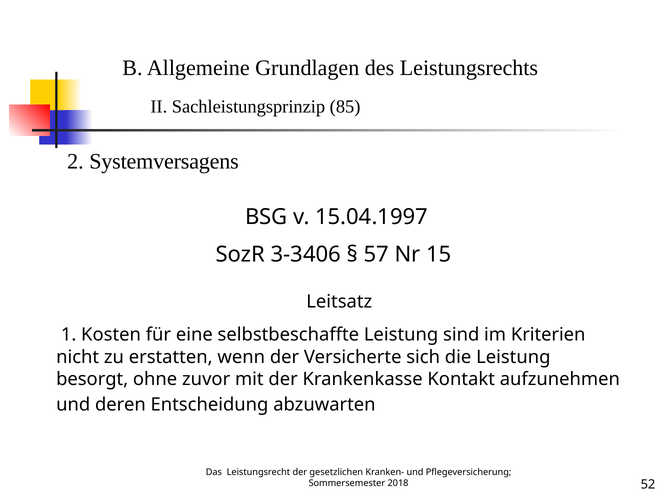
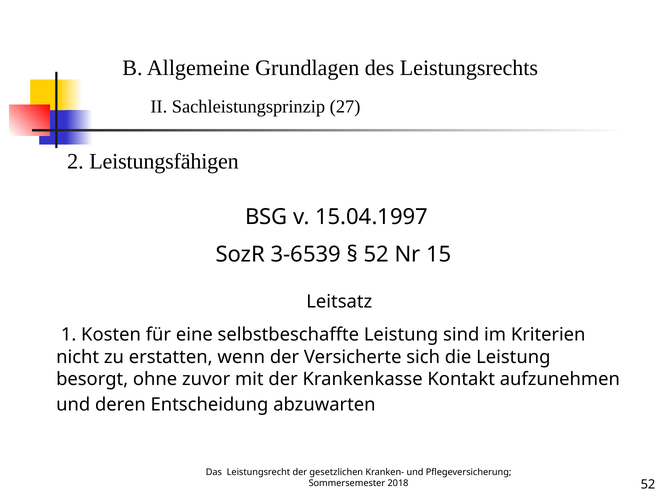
85: 85 -> 27 (345, 106)
Systemversagens: Systemversagens -> Leistungsfähigen (164, 161)
3-3406: 3-3406 -> 3-6539 (306, 254)
57: 57 -> 52 (376, 254)
